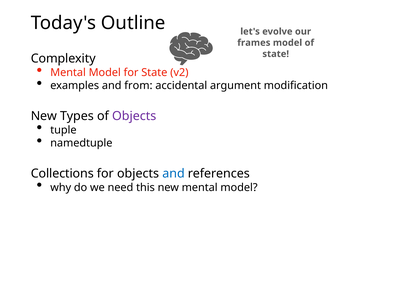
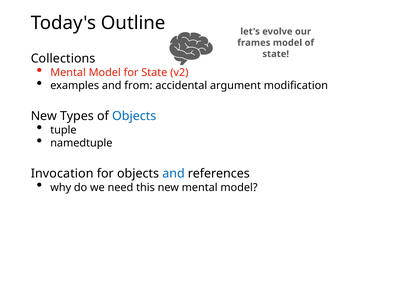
Complexity: Complexity -> Collections (63, 59)
Objects colour: purple -> blue (134, 116)
Collections: Collections -> Invocation (62, 174)
